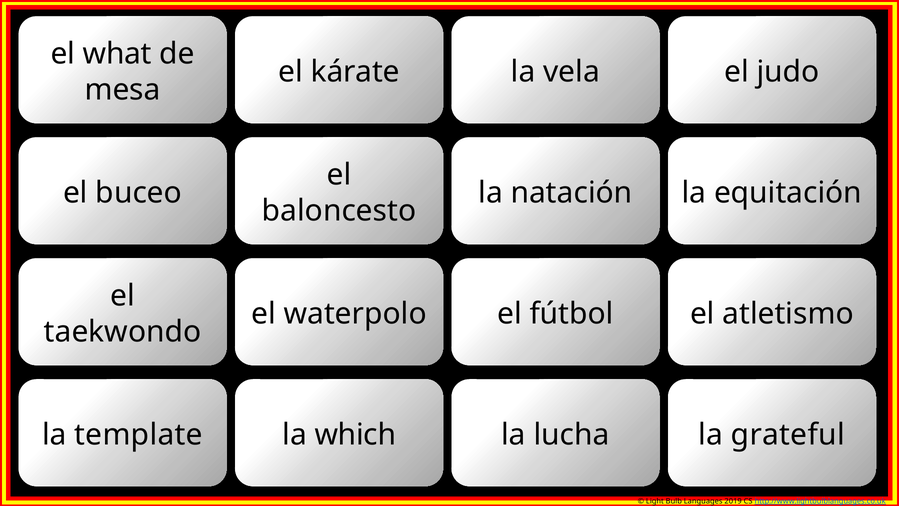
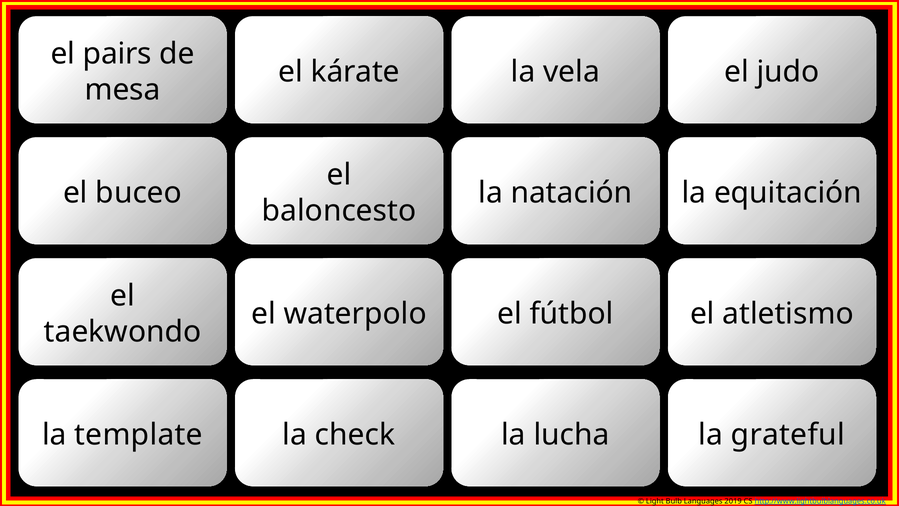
what: what -> pairs (117, 54)
which: which -> check (355, 434)
